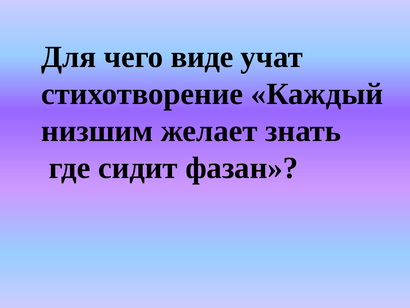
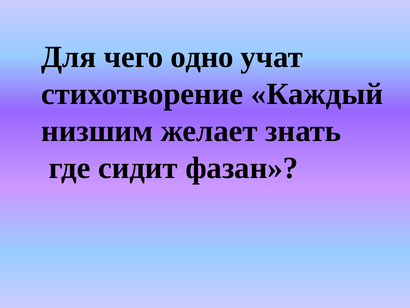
виде: виде -> одно (202, 57)
